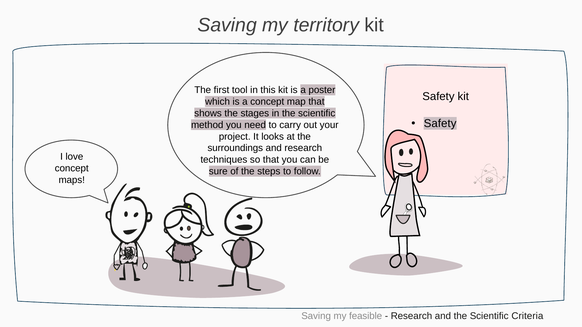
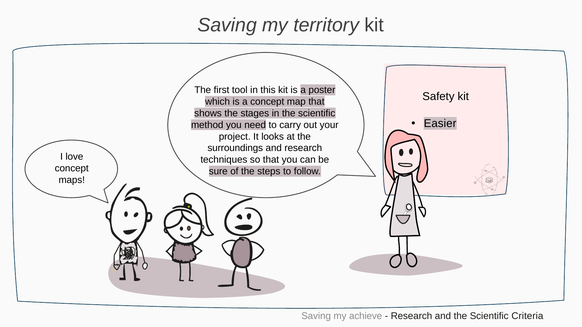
Safety: Safety -> Easier (440, 124)
feasible: feasible -> achieve (366, 316)
